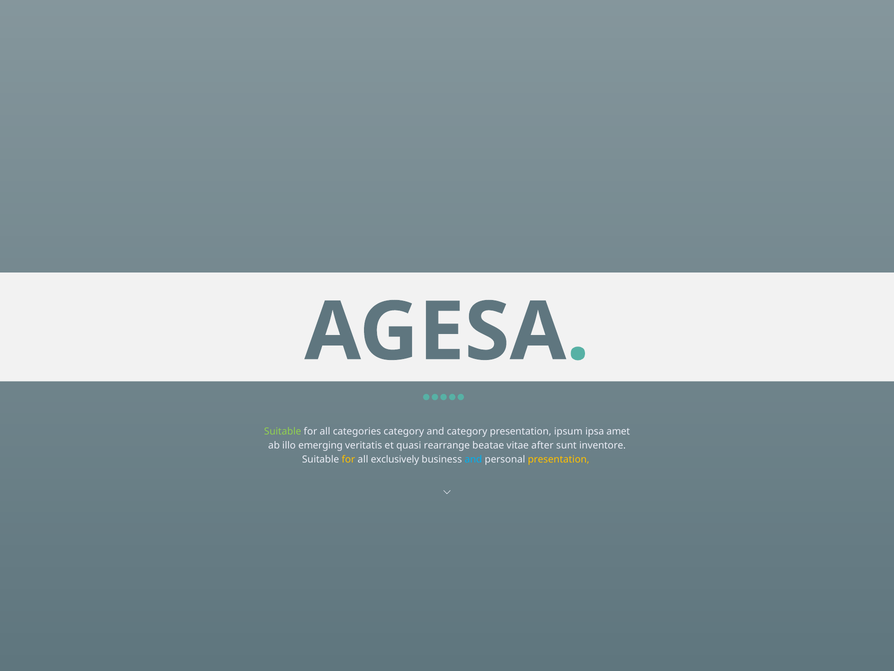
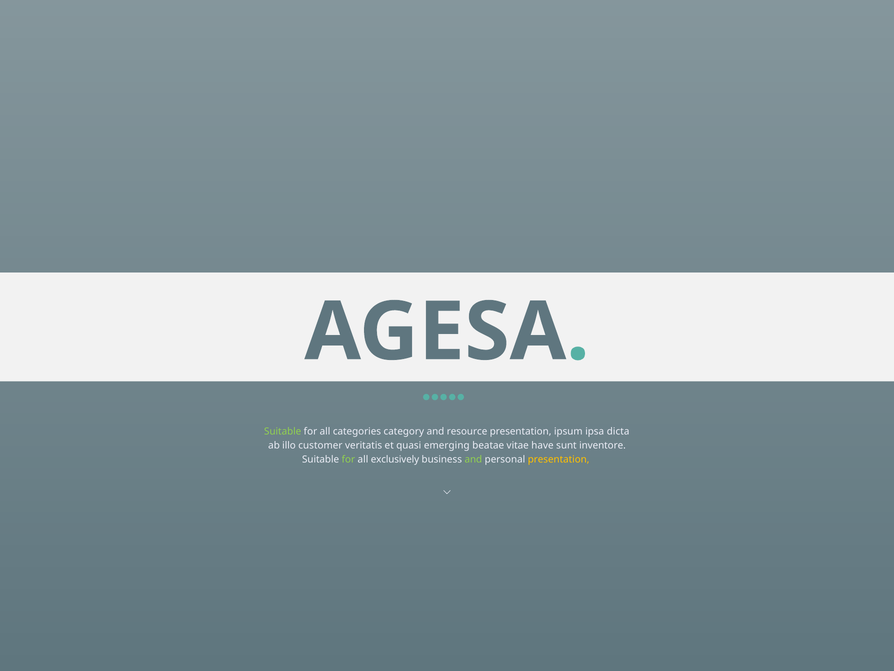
and category: category -> resource (467, 431)
amet: amet -> dicta (618, 431)
emerging: emerging -> customer (320, 445)
rearrange: rearrange -> emerging (447, 445)
after: after -> have (542, 445)
for colour: yellow -> light green (348, 459)
and colour: light blue -> light green (473, 459)
